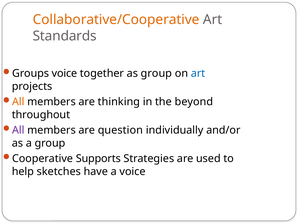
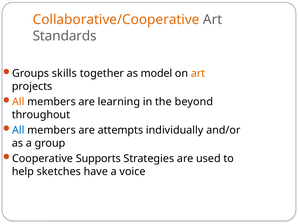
Groups voice: voice -> skills (64, 73)
as group: group -> model (156, 73)
art colour: blue -> orange (198, 73)
thinking: thinking -> learning (119, 102)
All colour: purple -> blue (18, 130)
question: question -> attempts (120, 130)
